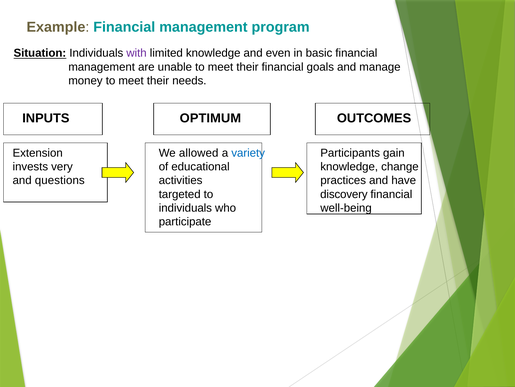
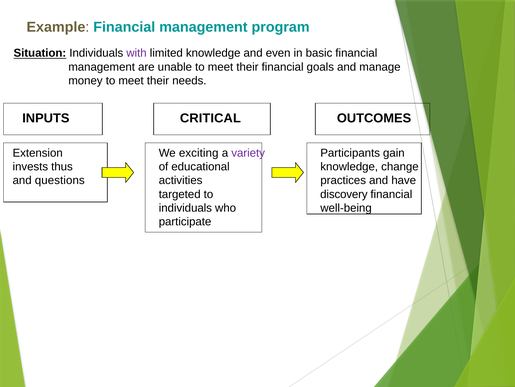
OPTIMUM: OPTIMUM -> CRITICAL (210, 118)
allowed: allowed -> exciting (199, 153)
variety colour: blue -> purple (248, 153)
very: very -> thus (62, 166)
